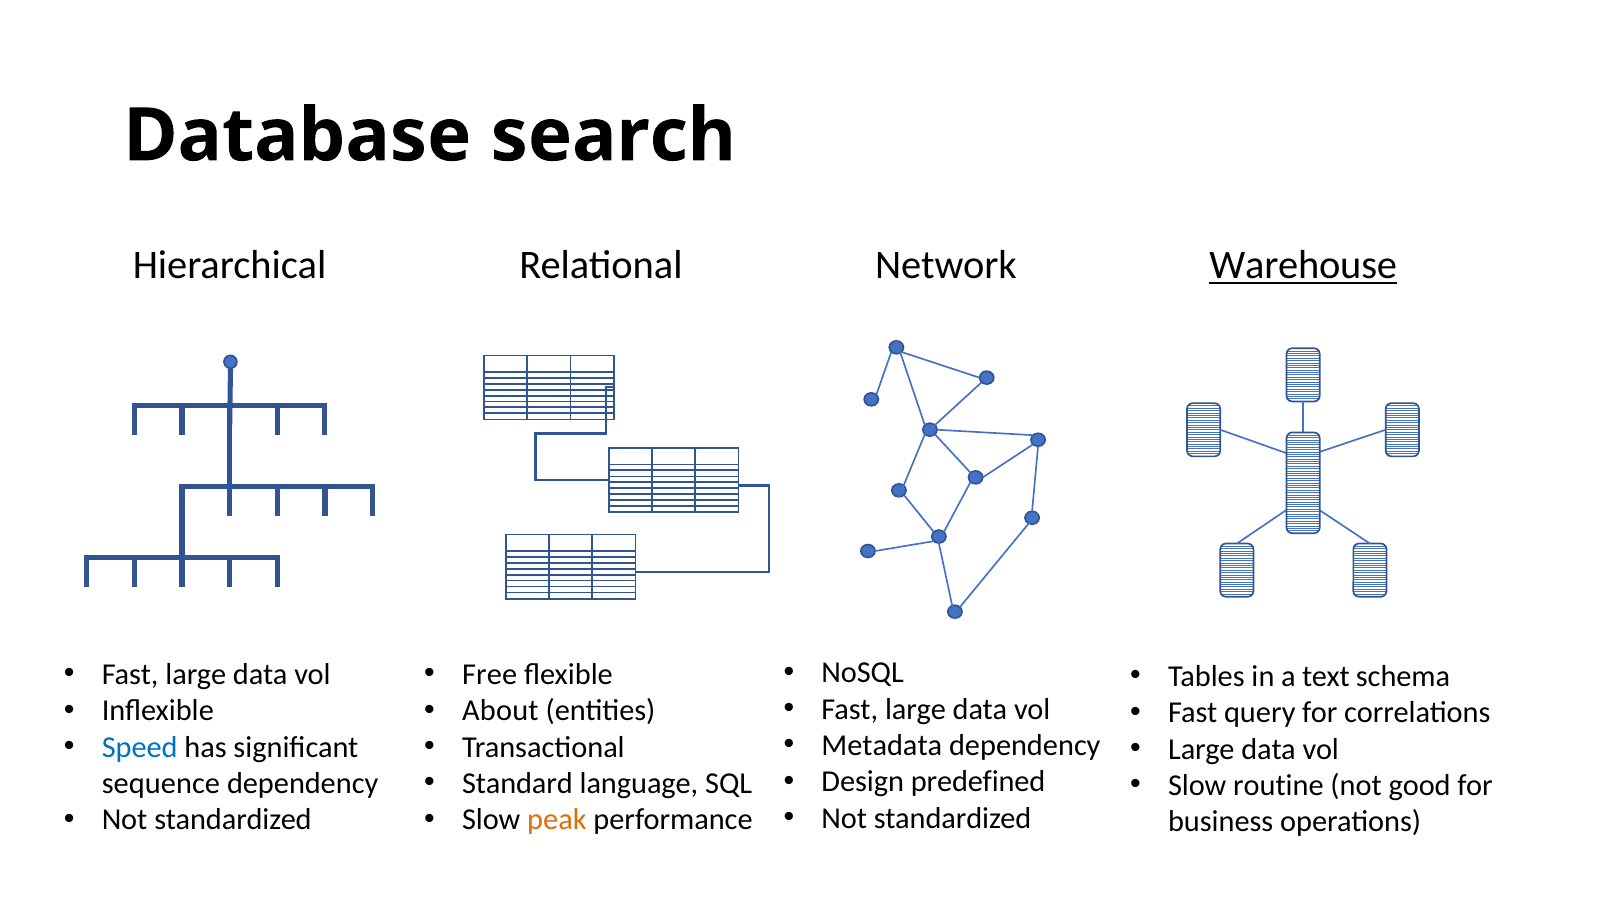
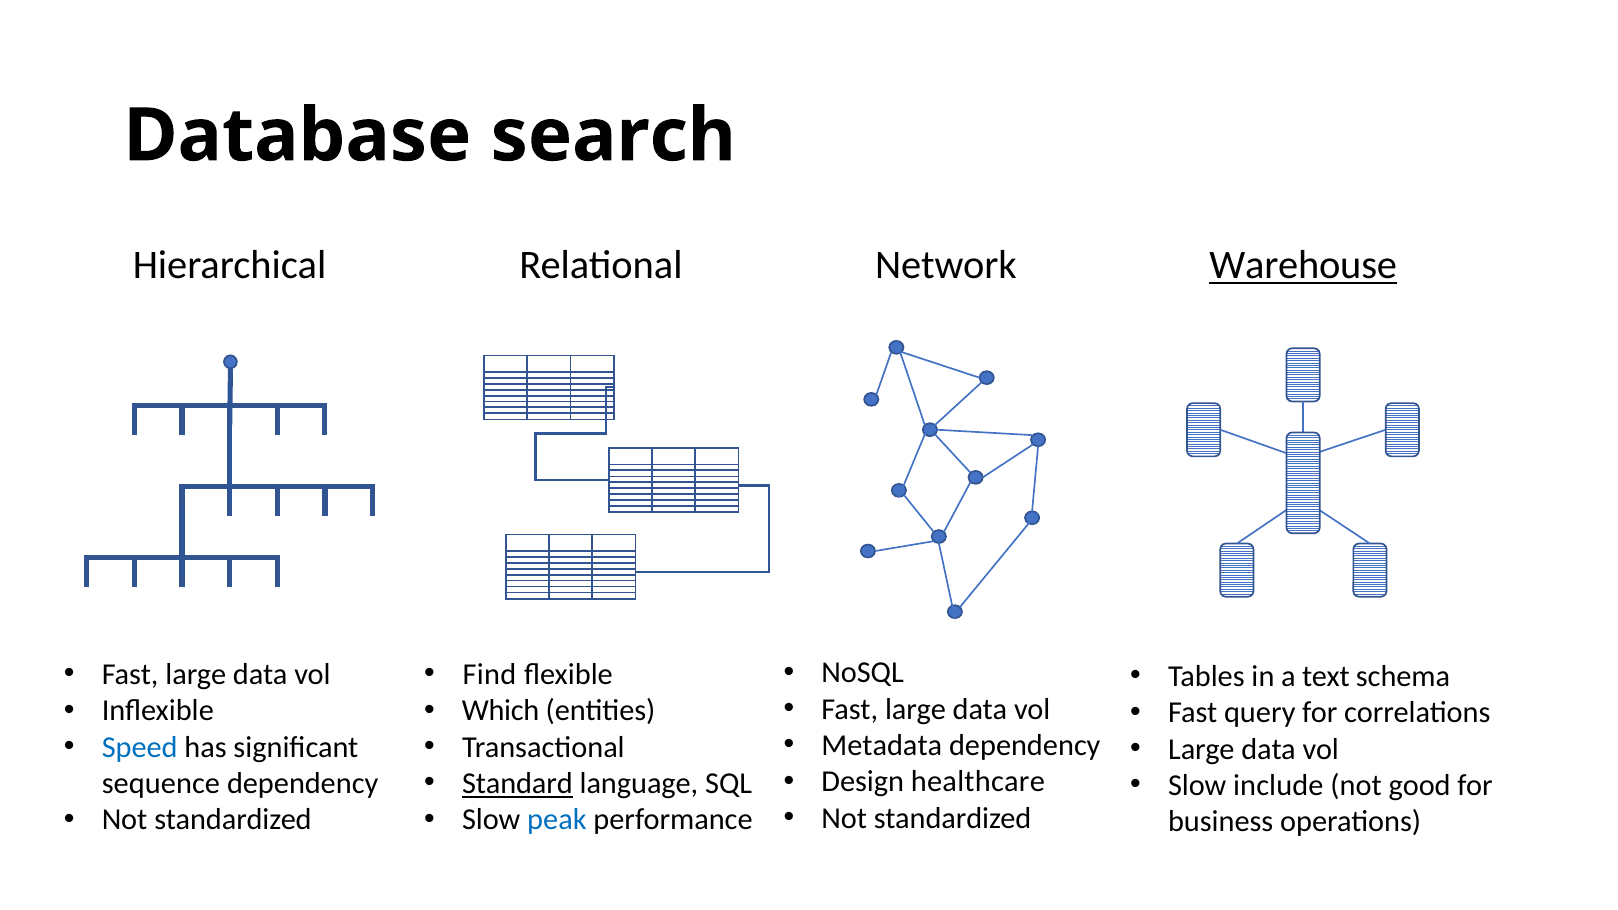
Free: Free -> Find (490, 674)
About: About -> Which (501, 711)
predefined: predefined -> healthcare (978, 782)
Standard underline: none -> present (517, 784)
routine: routine -> include (1278, 786)
peak colour: orange -> blue (557, 820)
